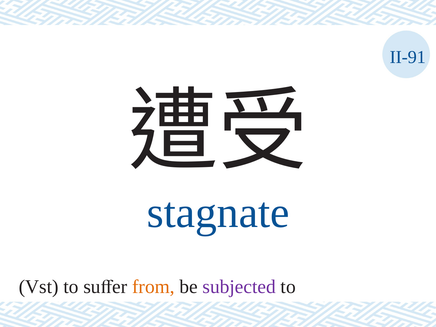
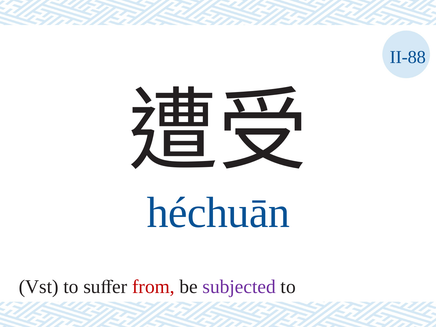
II-91: II-91 -> II-88 (408, 57)
stagnate: stagnate -> héchuān (218, 213)
from colour: orange -> red (153, 287)
